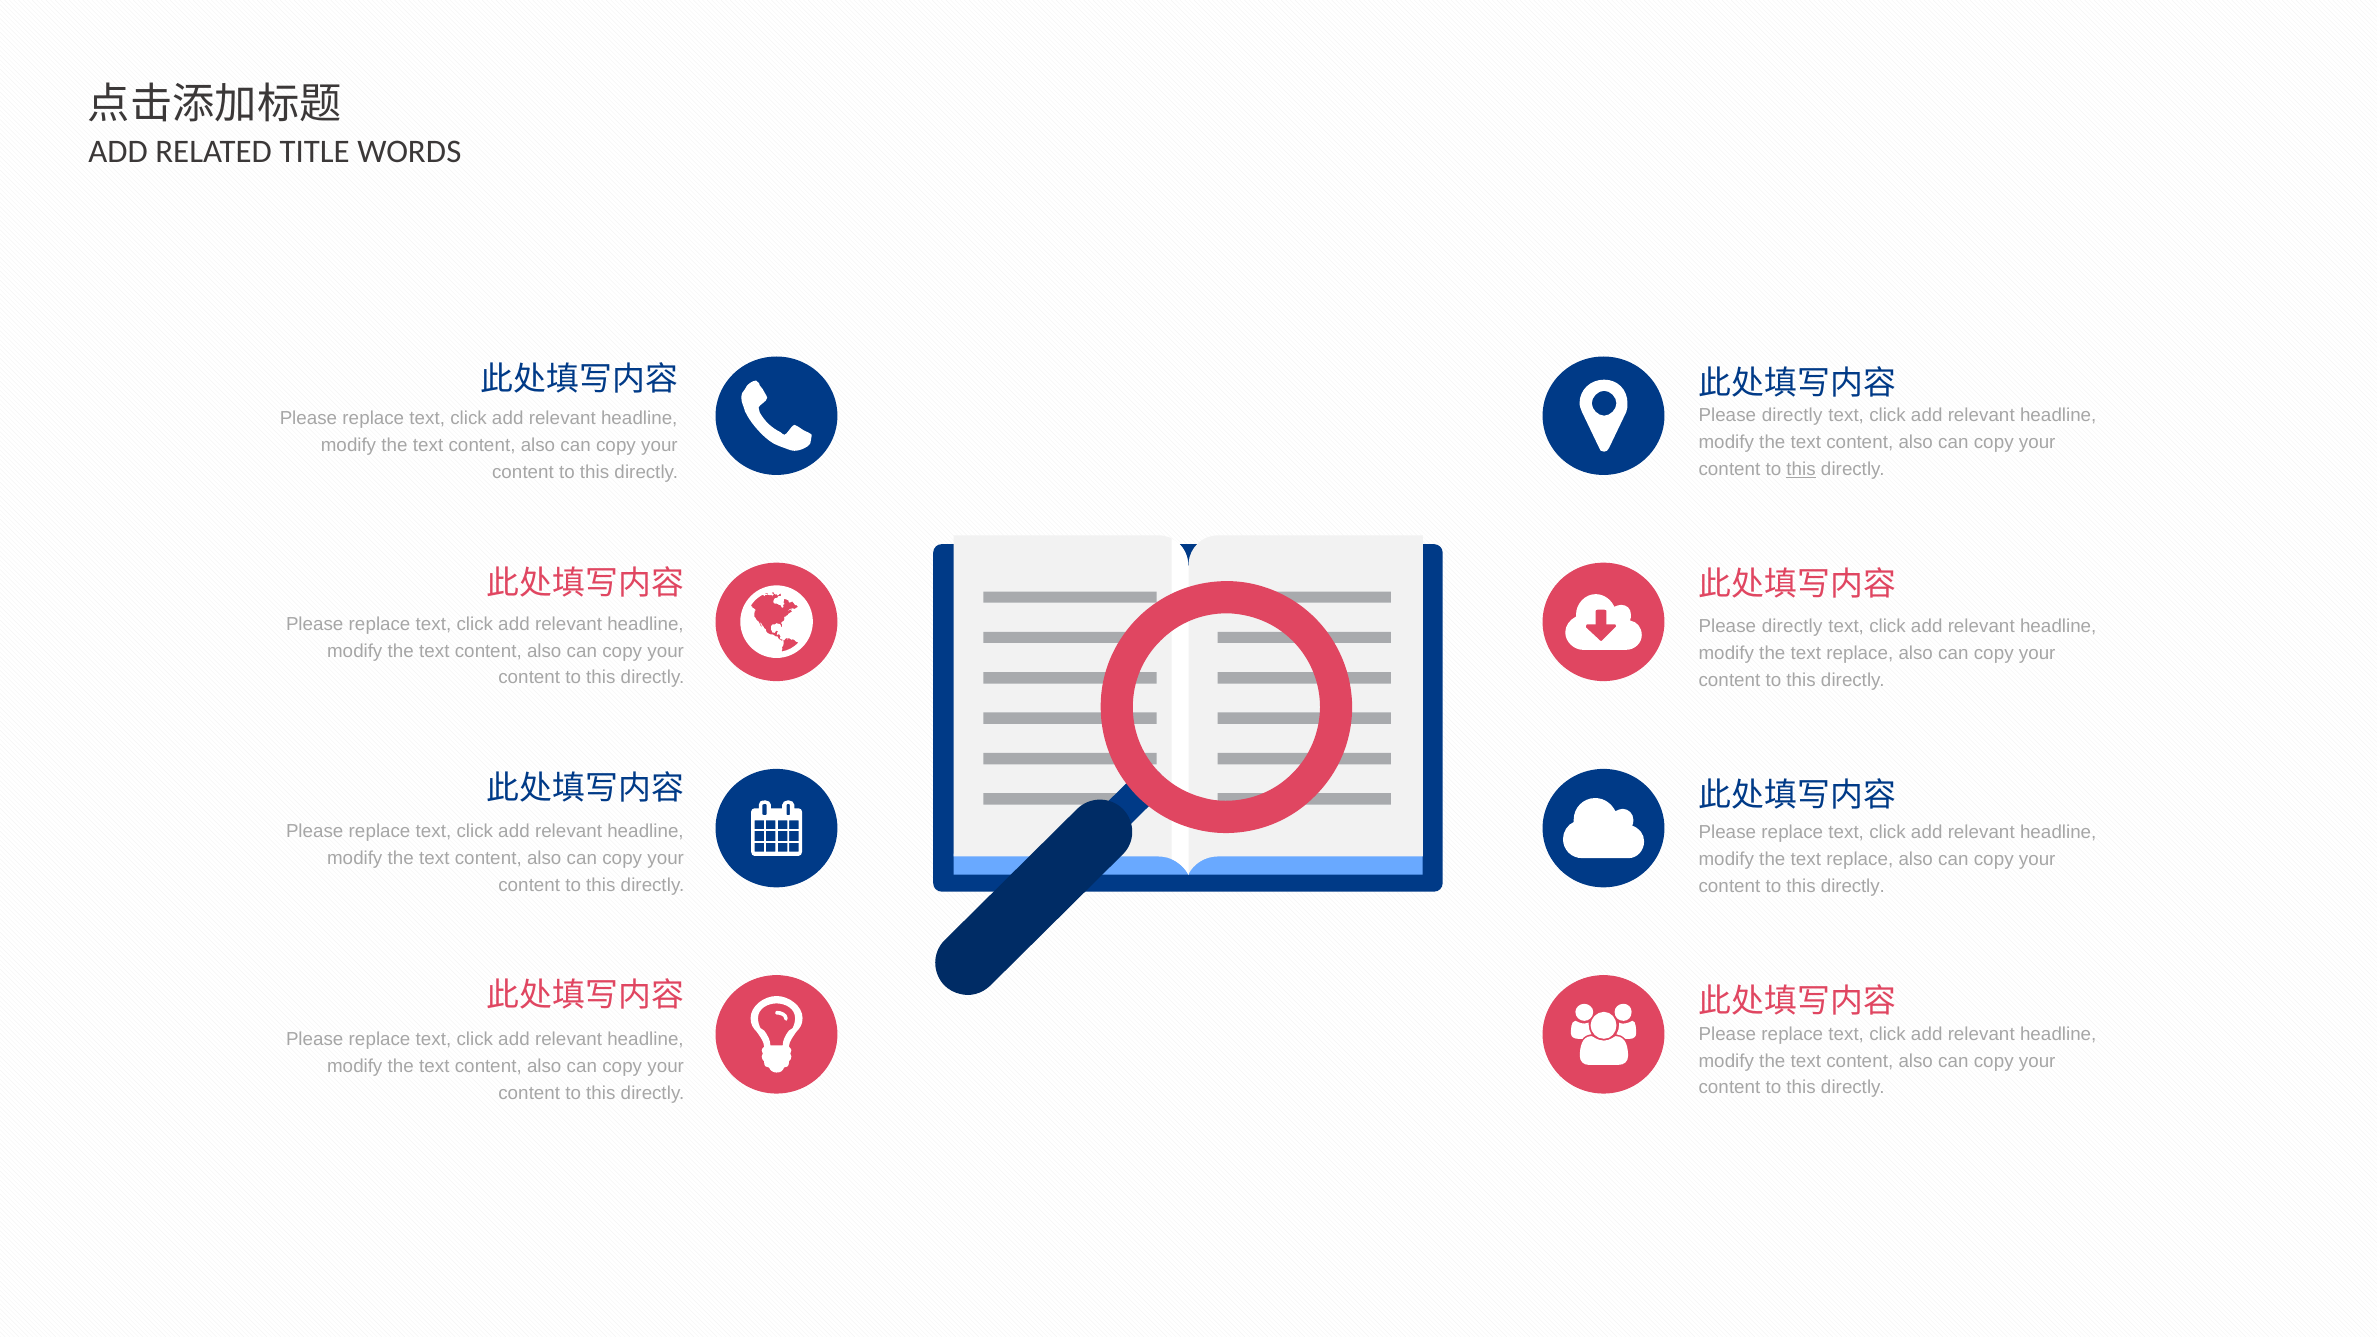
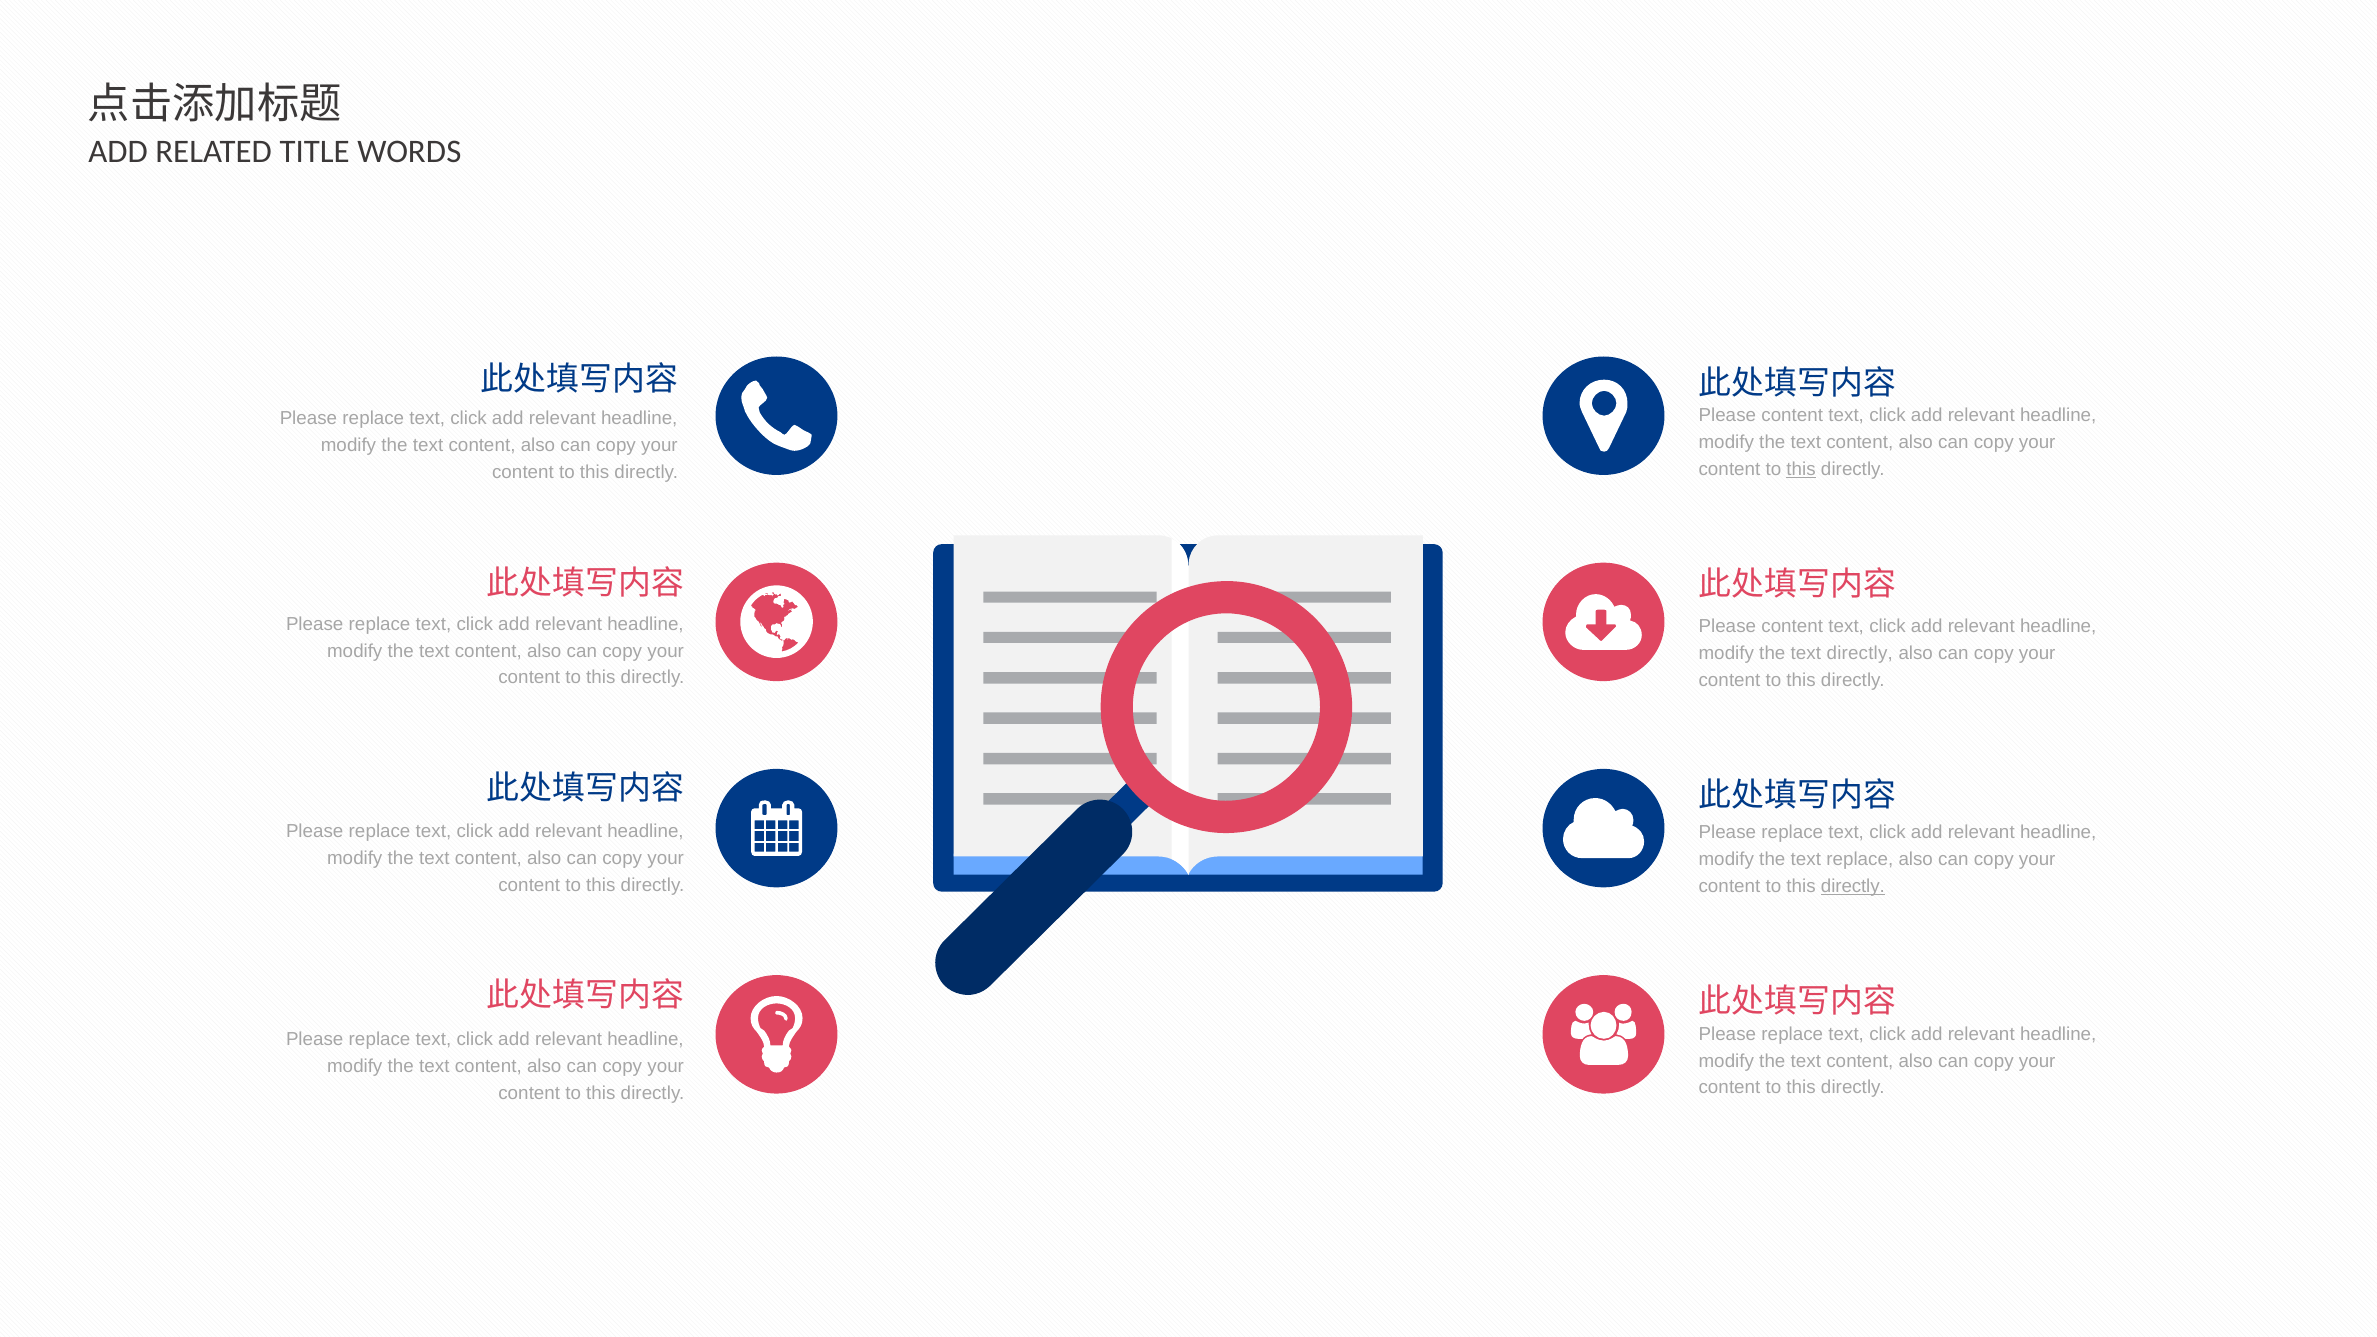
directly: directly -> content (1792, 415)
directly: directly -> content (1792, 626)
replace: replace -> directly (1860, 653)
directly underline: none -> present (1853, 887)
